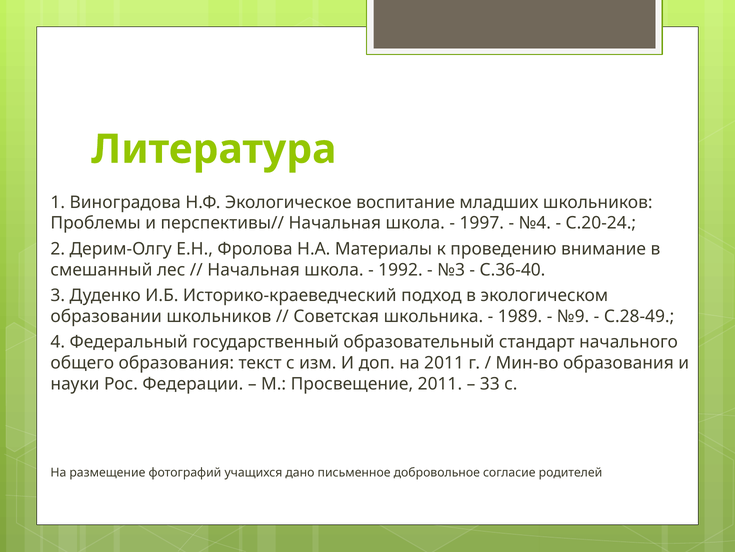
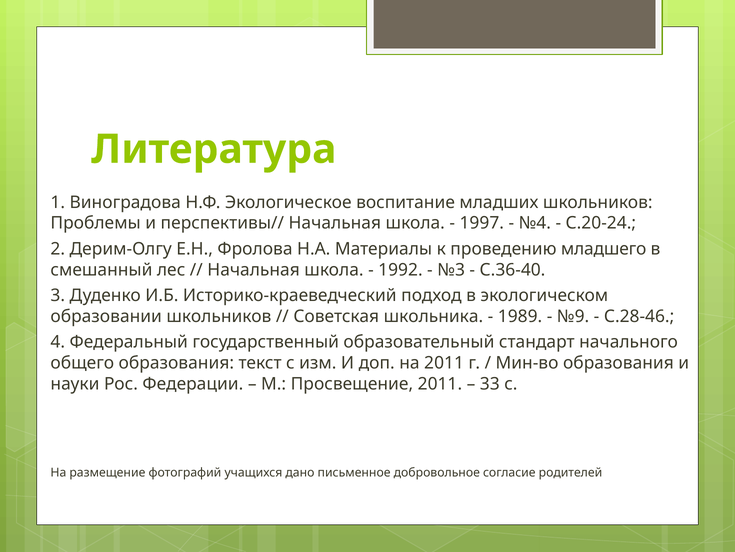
внимание: внимание -> младшего (604, 249)
С.28-49: С.28-49 -> С.28-46 (639, 316)
